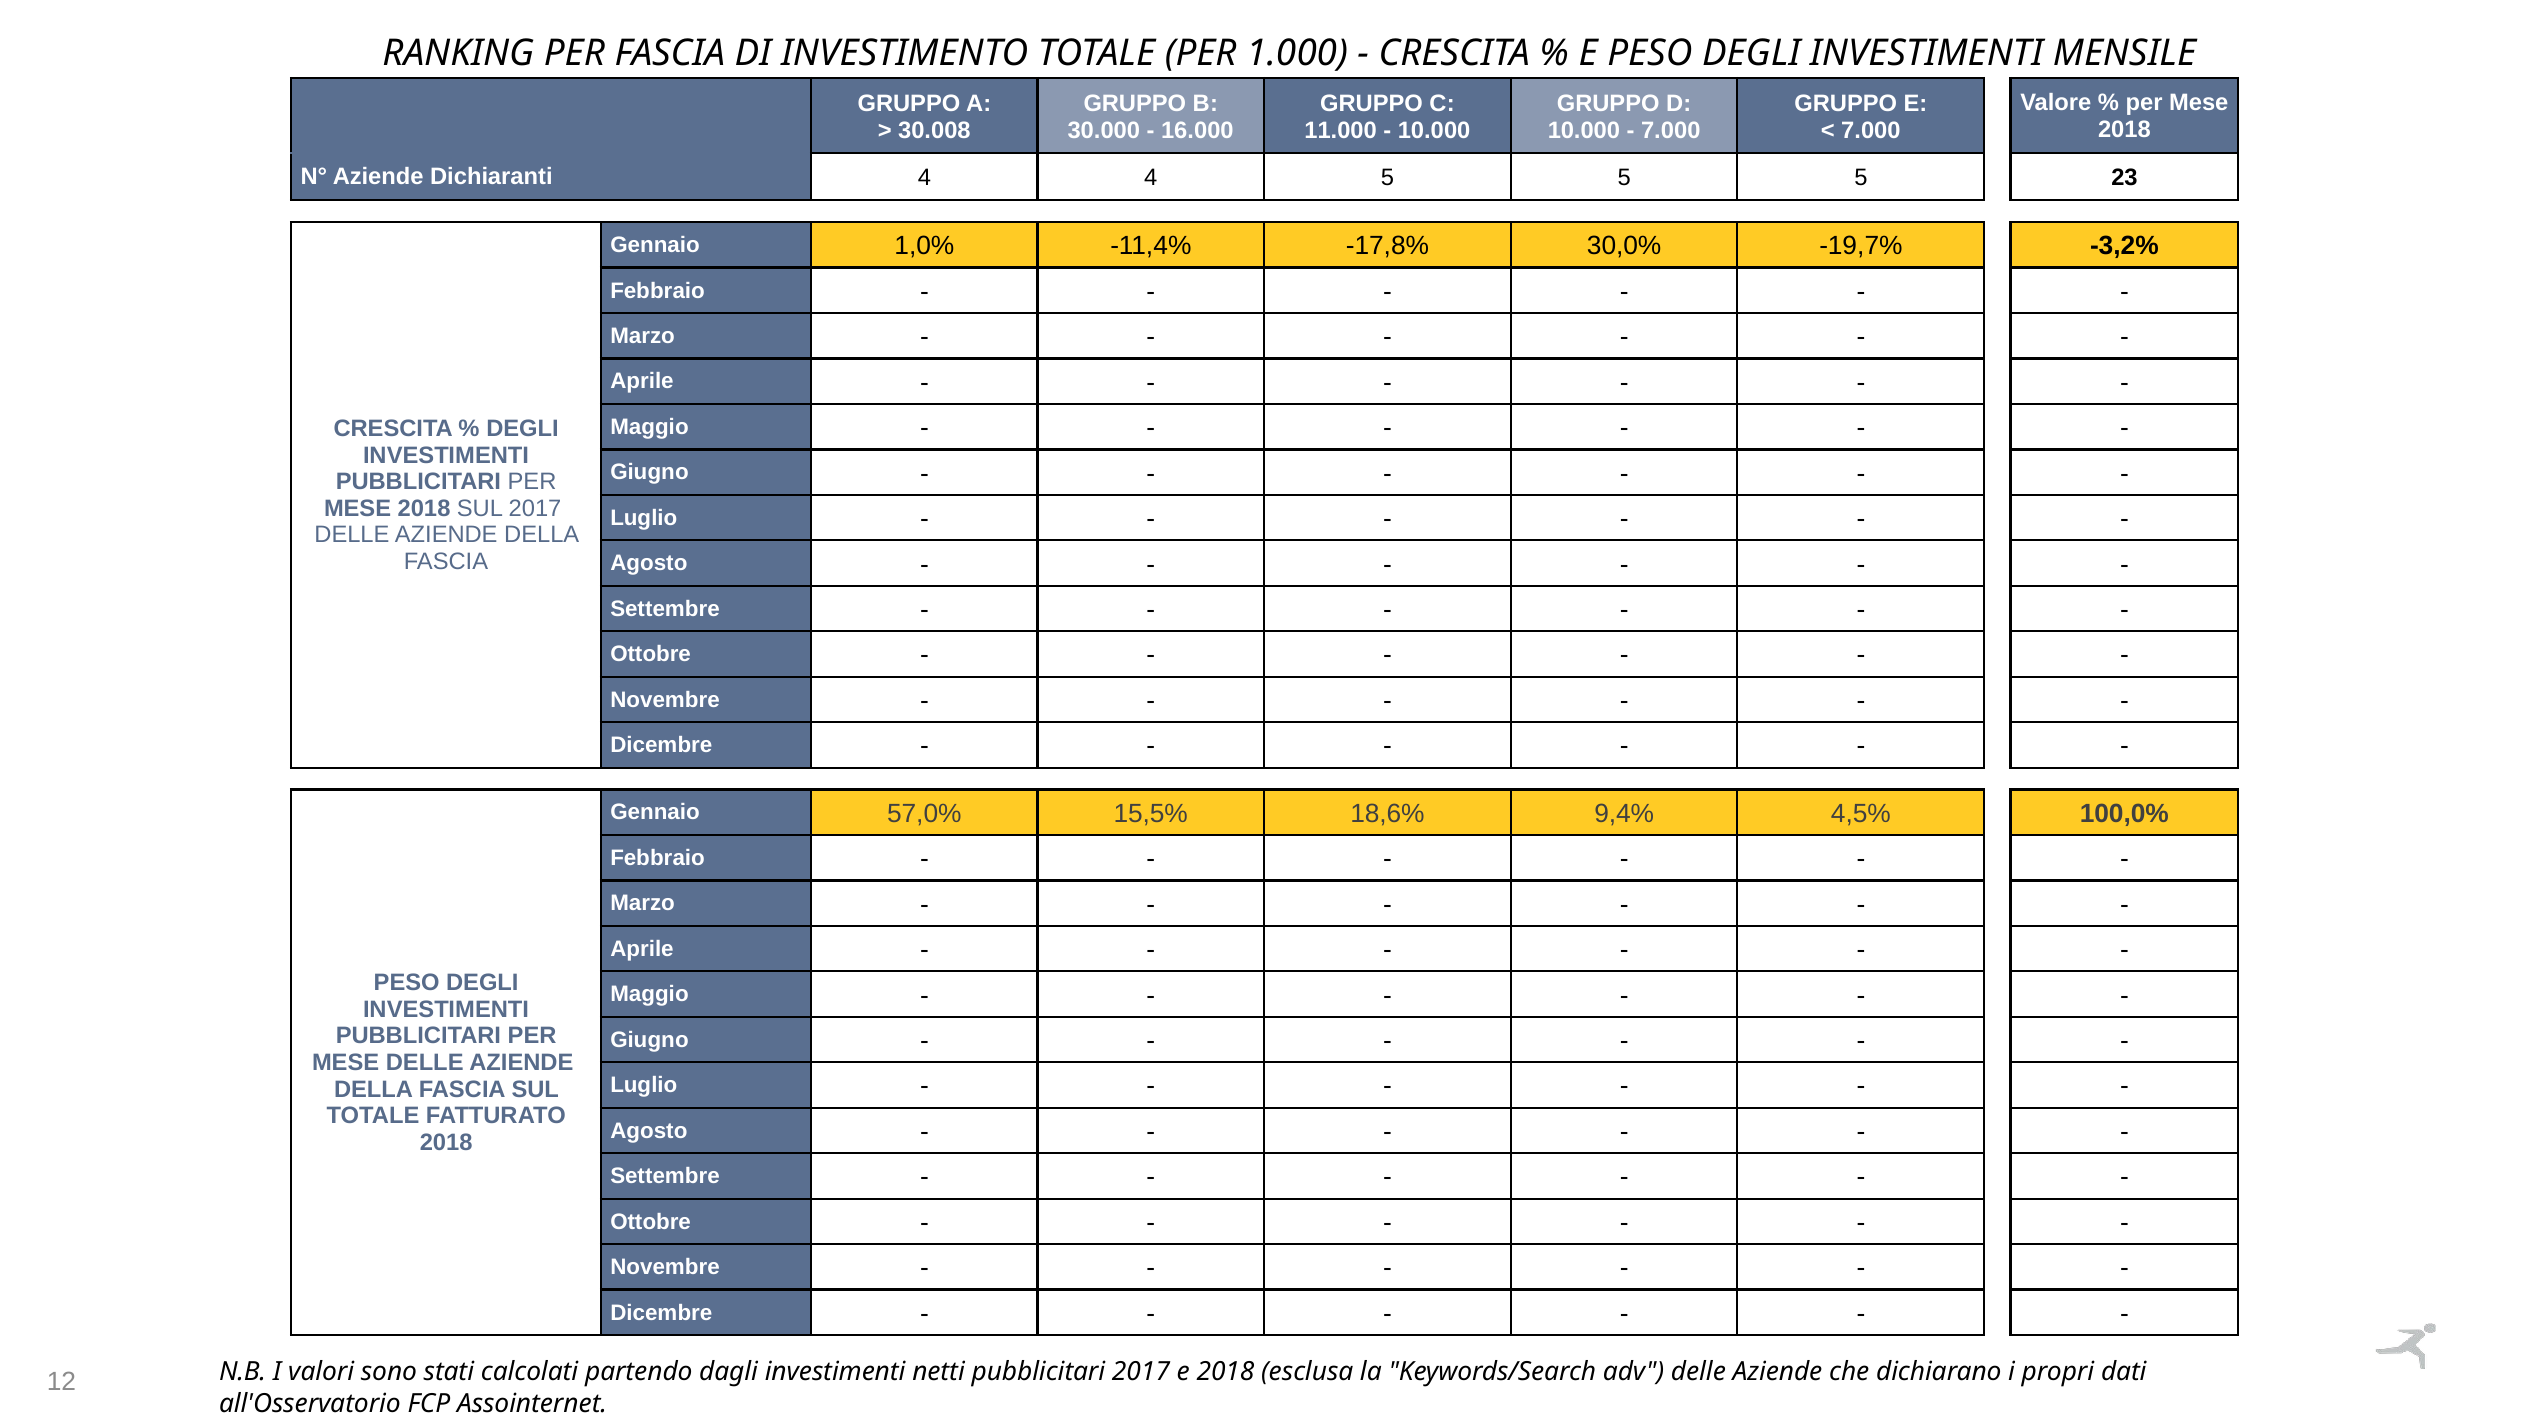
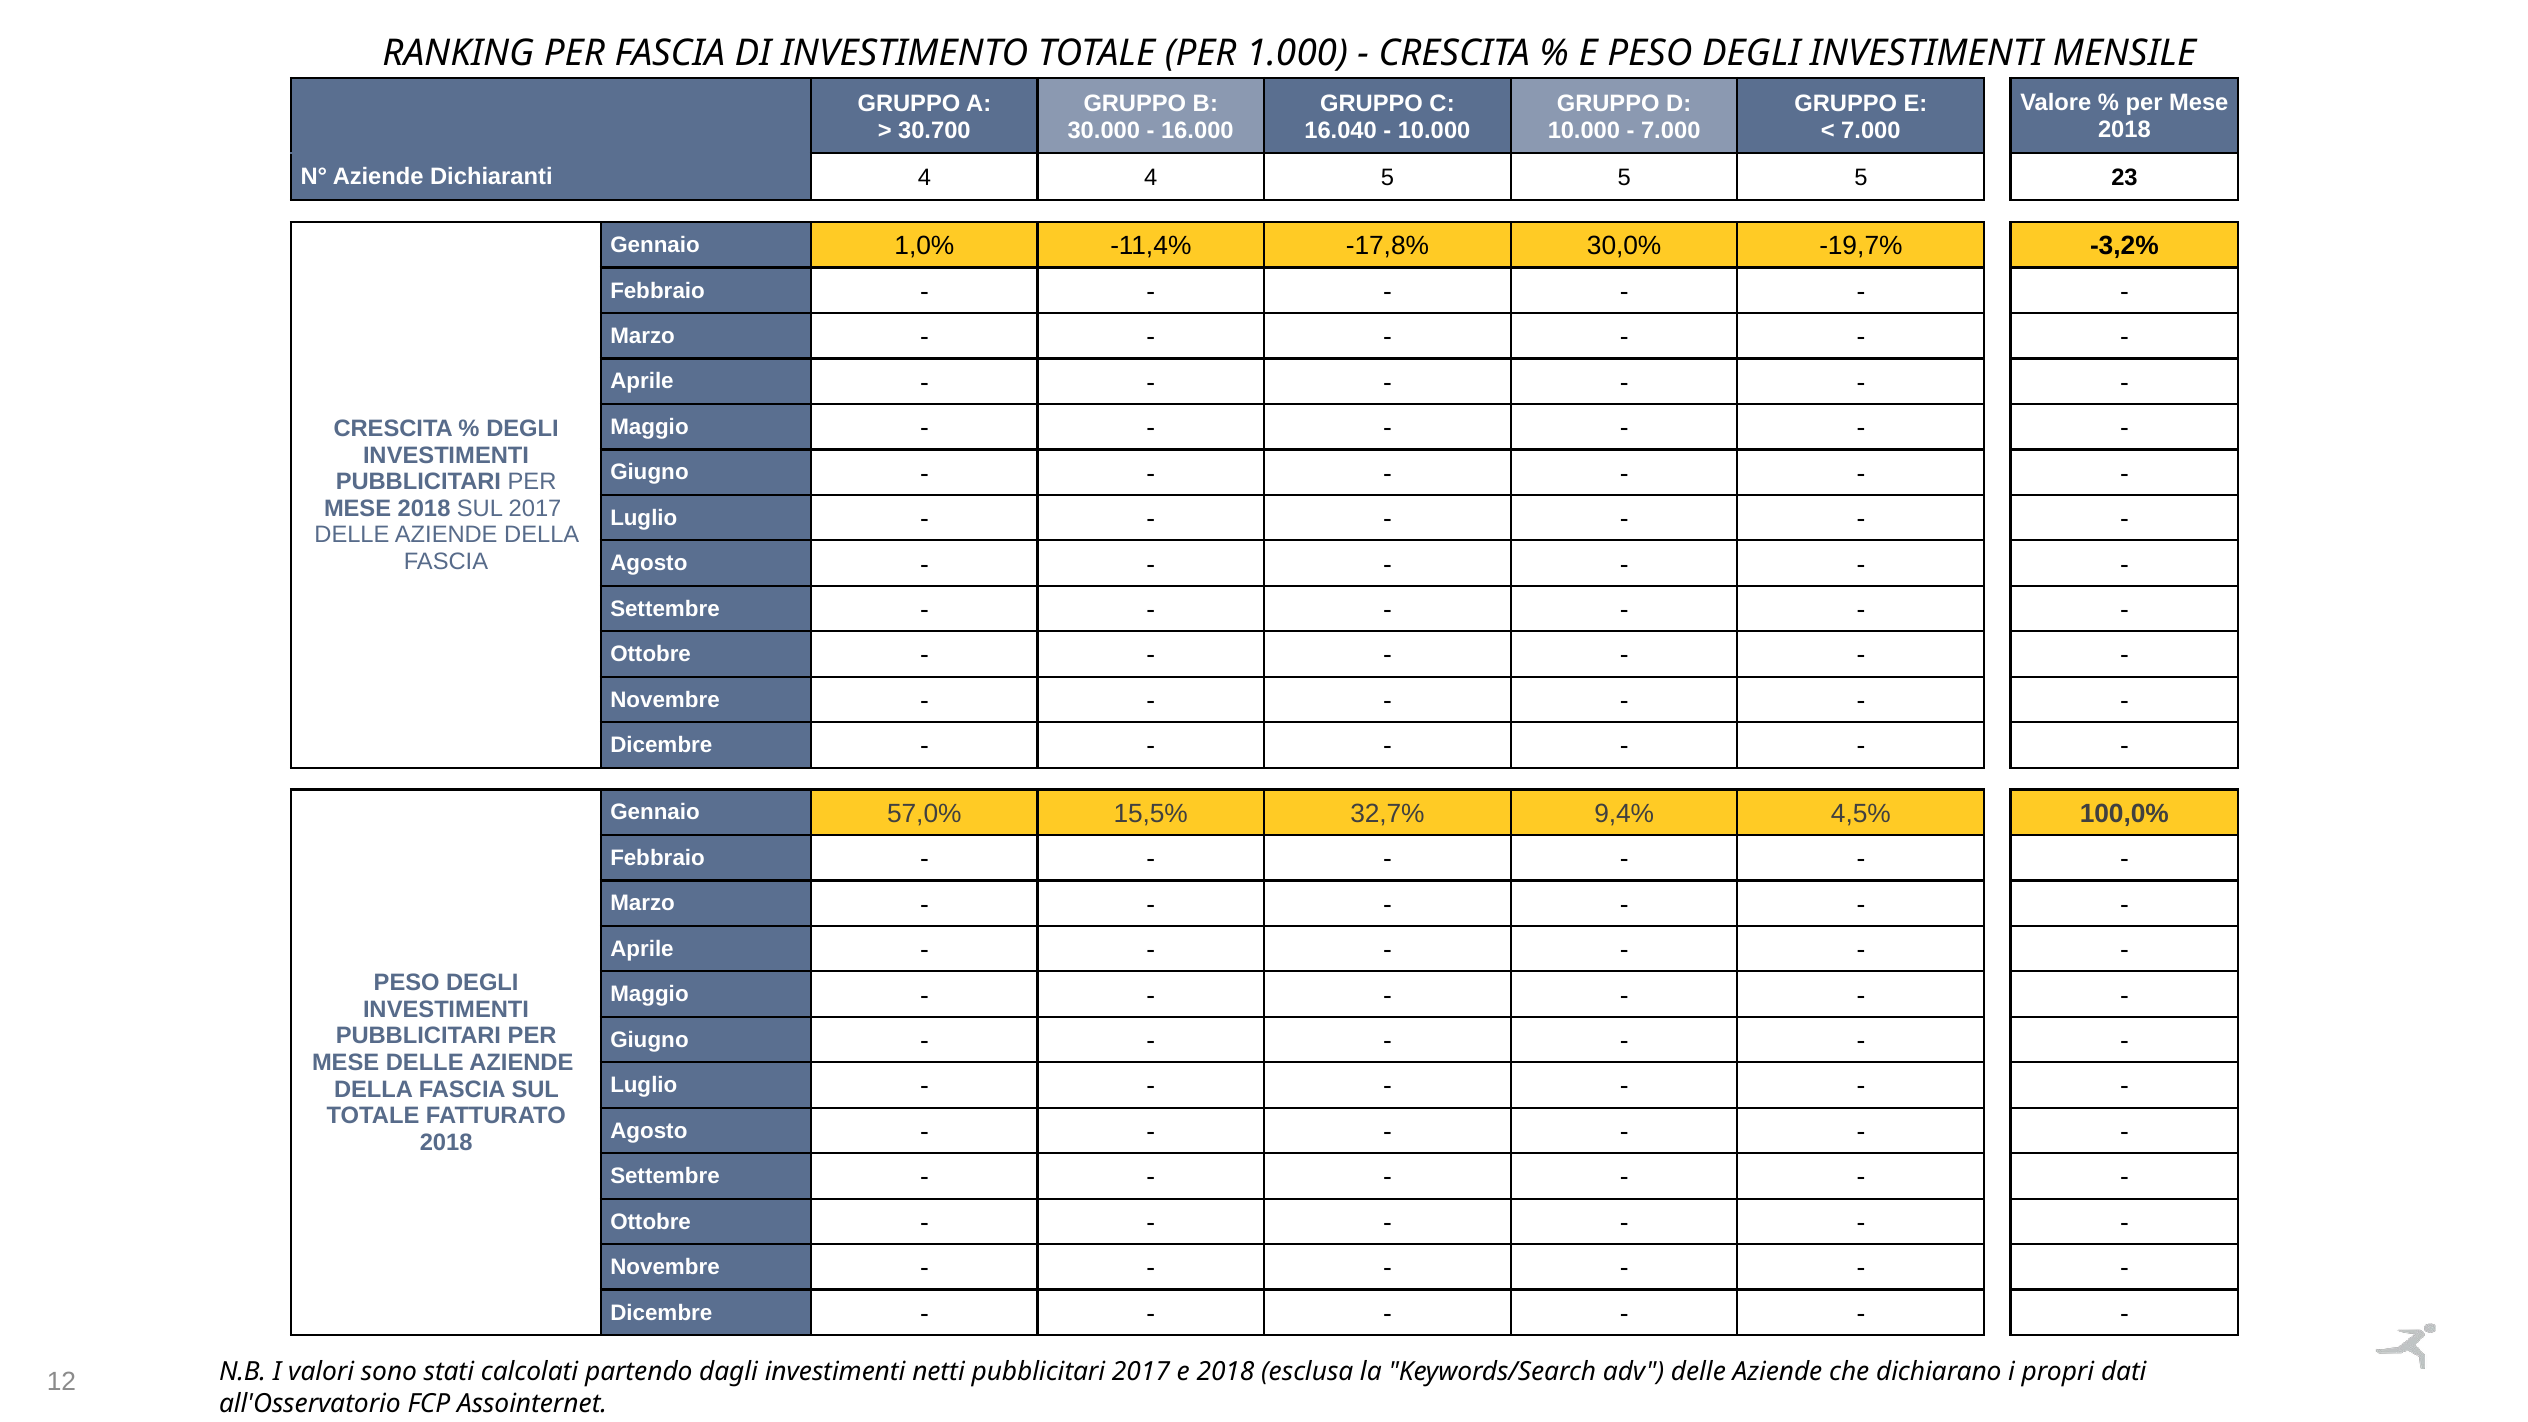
30.008: 30.008 -> 30.700 (934, 130)
11.000: 11.000 -> 16.040 (1341, 130)
18,6%: 18,6% -> 32,7% (1387, 814)
